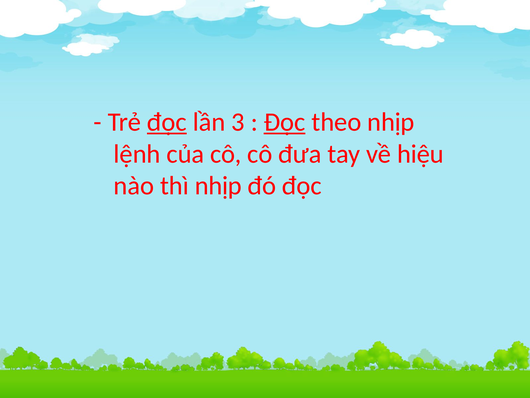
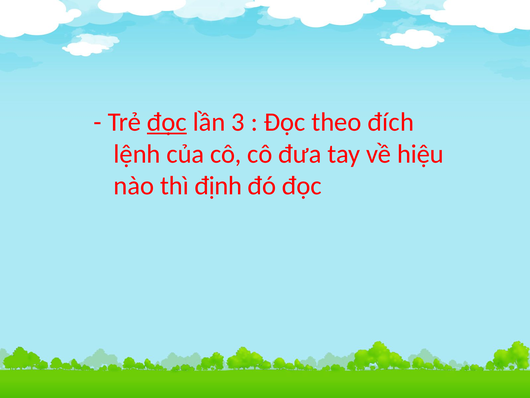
Đọc underline: present -> none (285, 122)
theo nhịp: nhịp -> đích (391, 122)
thì nhịp: nhịp -> định (218, 186)
